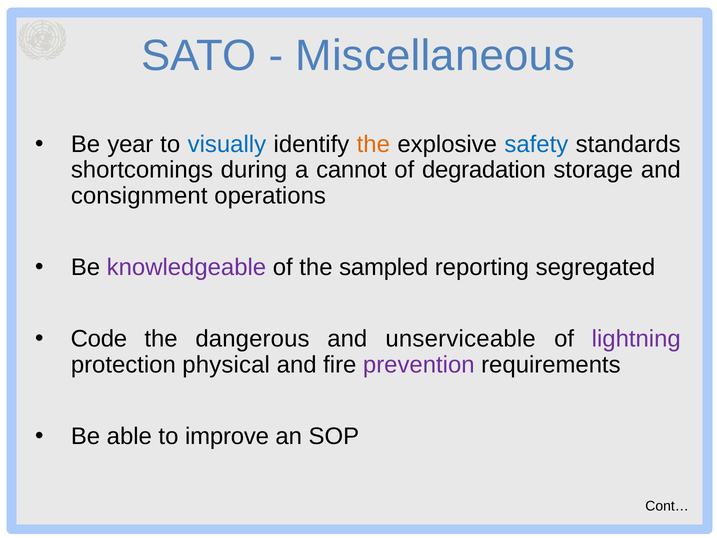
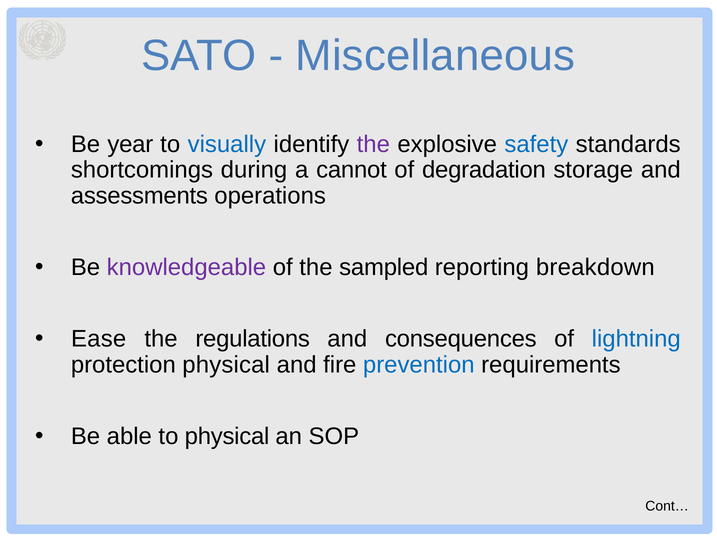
the colour: orange -> purple (373, 144)
consignment: consignment -> assessments (139, 196)
segregated: segregated -> breakdown (595, 267)
Code: Code -> Ease (99, 339)
dangerous: dangerous -> regulations (253, 339)
unserviceable: unserviceable -> consequences (461, 339)
lightning colour: purple -> blue (636, 339)
prevention colour: purple -> blue (419, 365)
to improve: improve -> physical (227, 436)
